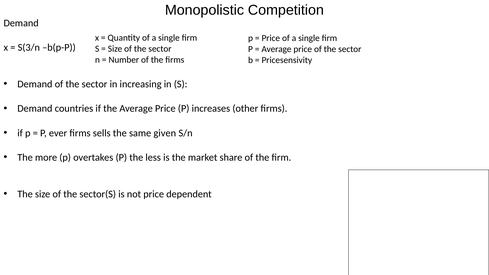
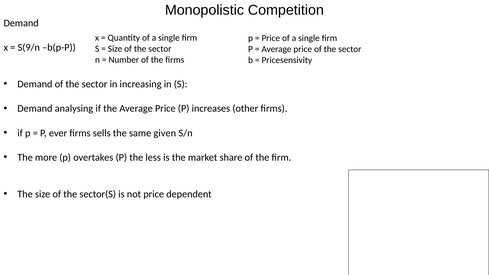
S(3/n: S(3/n -> S(9/n (29, 47)
countries: countries -> analysing (74, 109)
